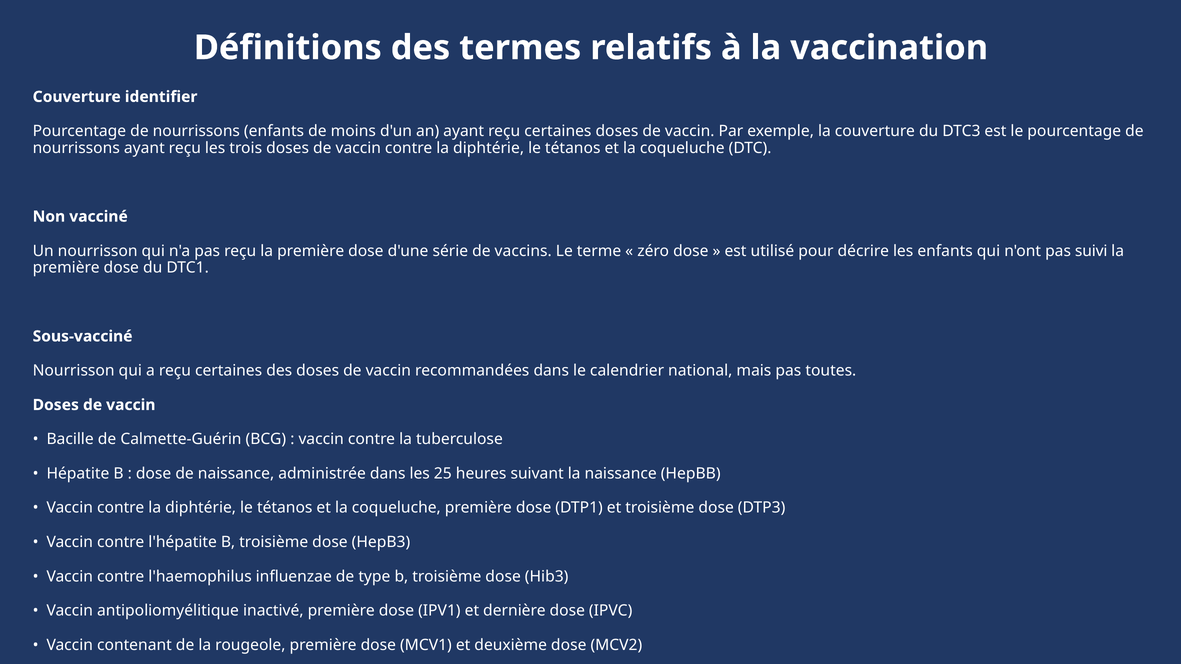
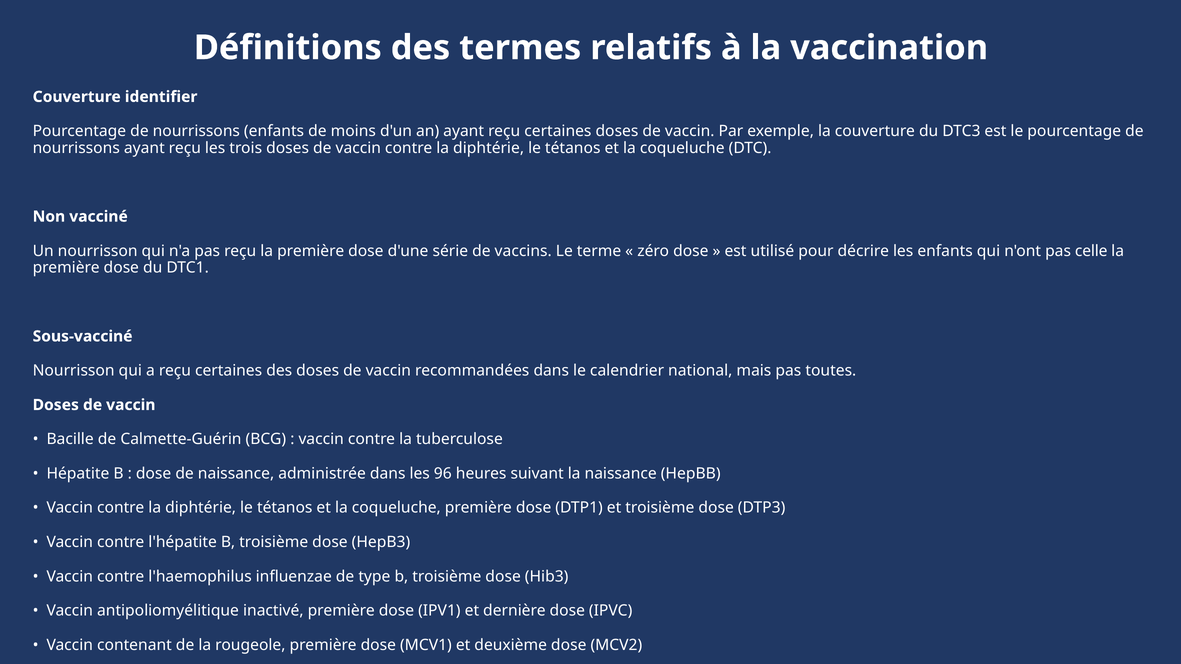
suivi: suivi -> celle (1091, 251)
25: 25 -> 96 (443, 474)
